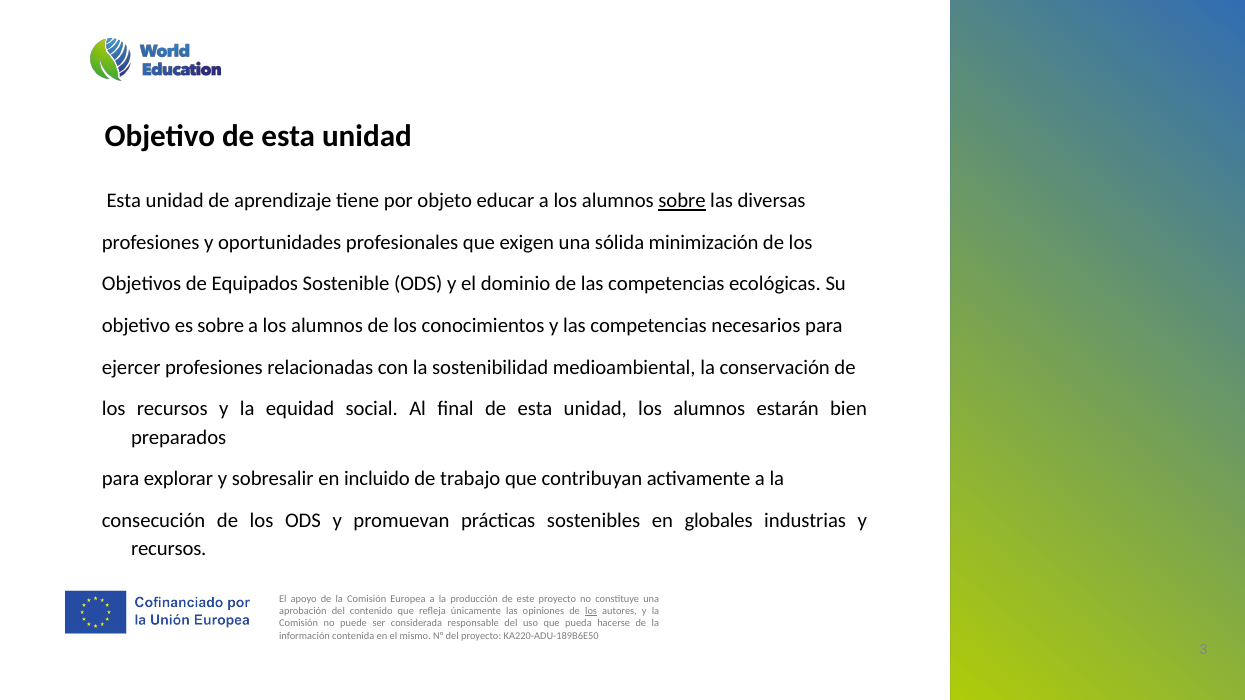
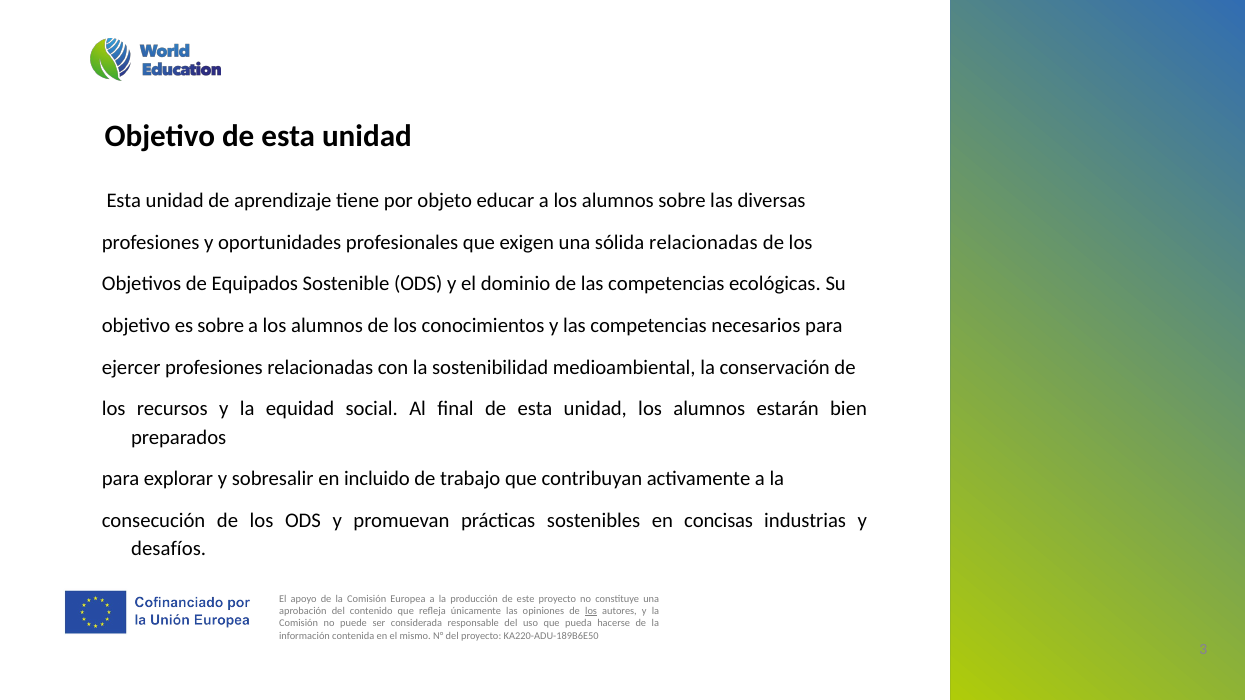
sobre underline: present -> none (682, 201)
sólida minimización: minimización -> relacionadas (703, 243)
globales: globales -> concisas (719, 521)
recursos: recursos -> desafíos (169, 549)
